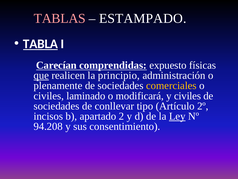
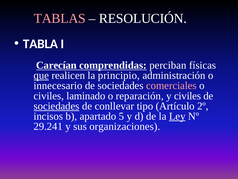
ESTAMPADO: ESTAMPADO -> RESOLUCIÓN (143, 18)
TABLA underline: present -> none (40, 44)
expuesto: expuesto -> perciban (168, 65)
plenamente: plenamente -> innecesario (58, 85)
comerciales colour: yellow -> pink (171, 85)
modificará: modificará -> reparación (140, 96)
sociedades underline: none -> present (57, 106)
2: 2 -> 5 (121, 116)
94.208: 94.208 -> 29.241 (48, 126)
consentimiento: consentimiento -> organizaciones (125, 126)
